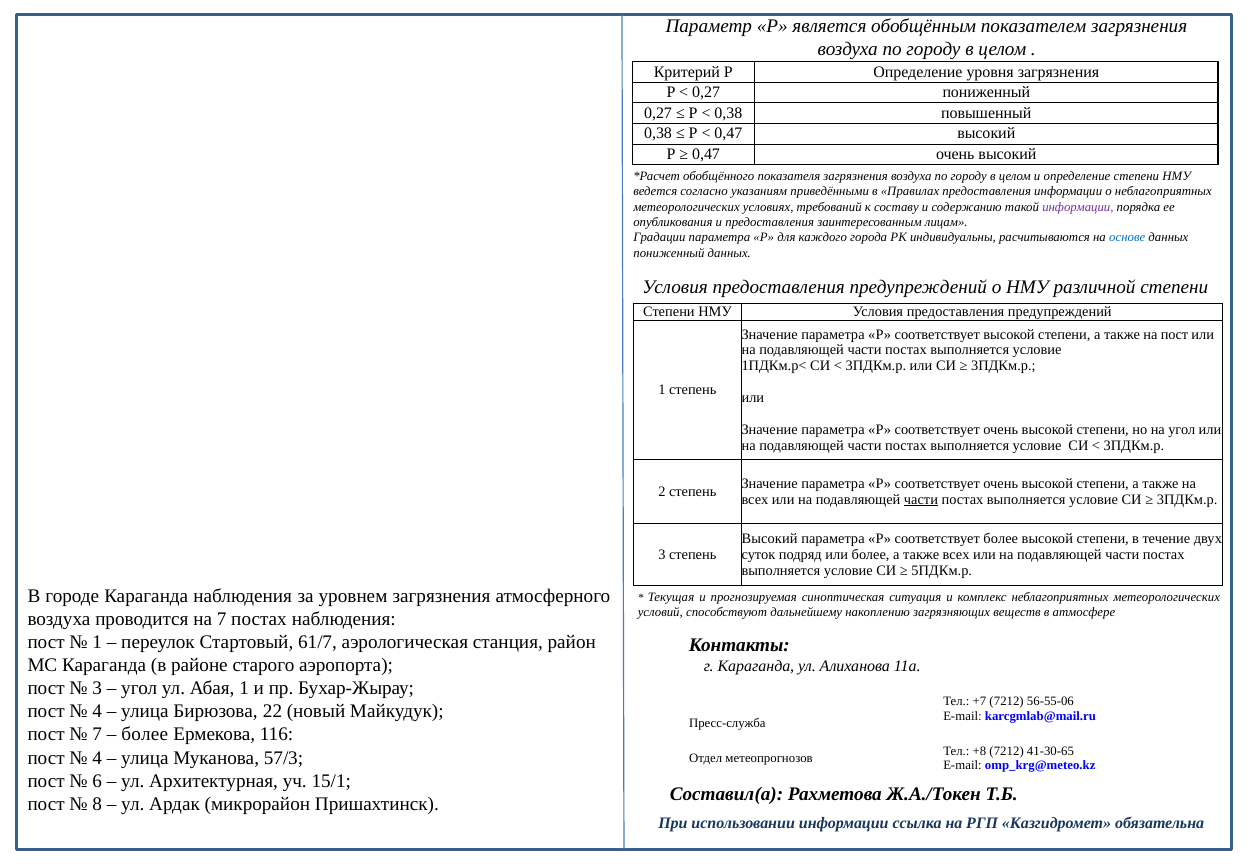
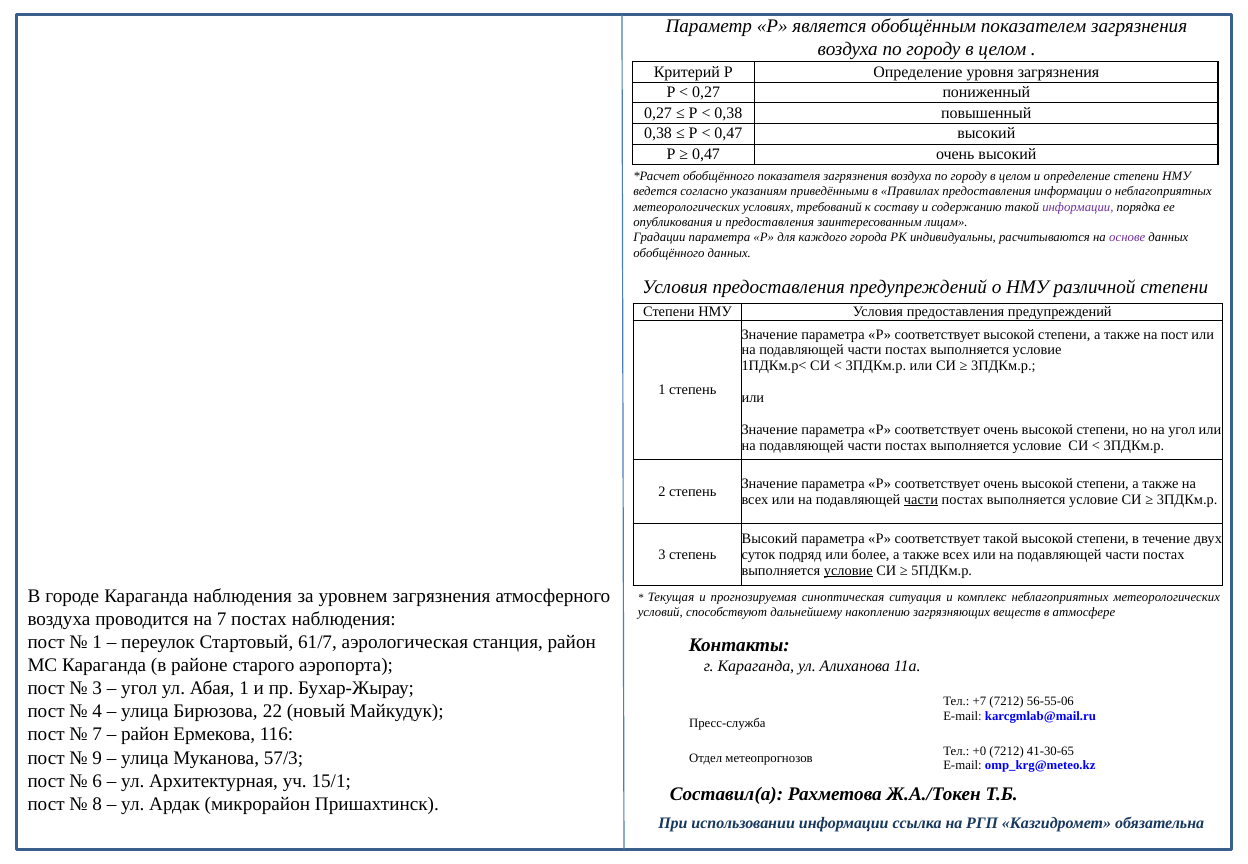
основе colour: blue -> purple (1127, 238)
пониженный: пониженный -> обобщённого (669, 253)
соответствует более: более -> такой (1001, 539)
условие underline: none -> present (848, 570)
более: более -> район (145, 735)
+8: +8 -> +0 (979, 751)
4: 4 -> 9 (97, 758)
